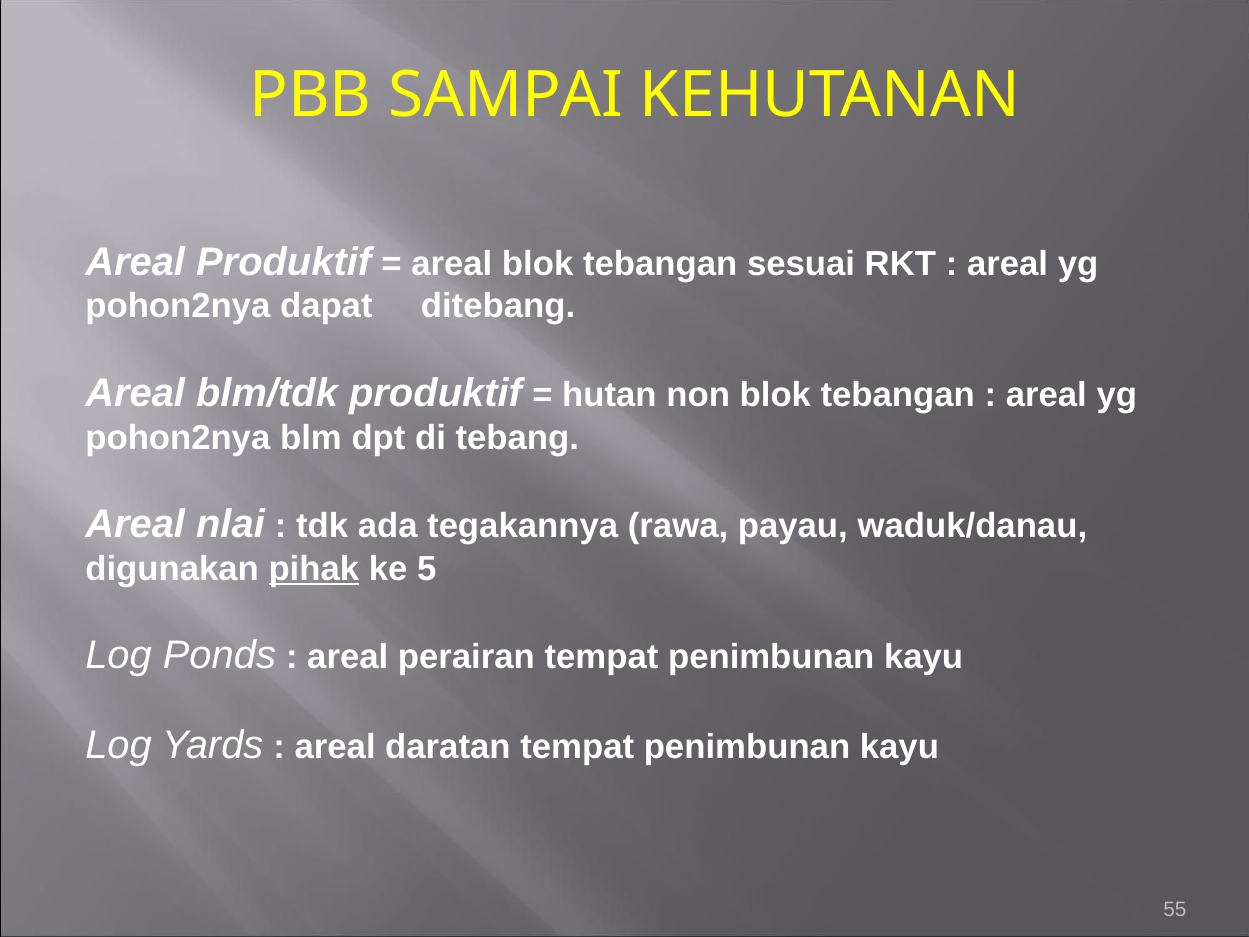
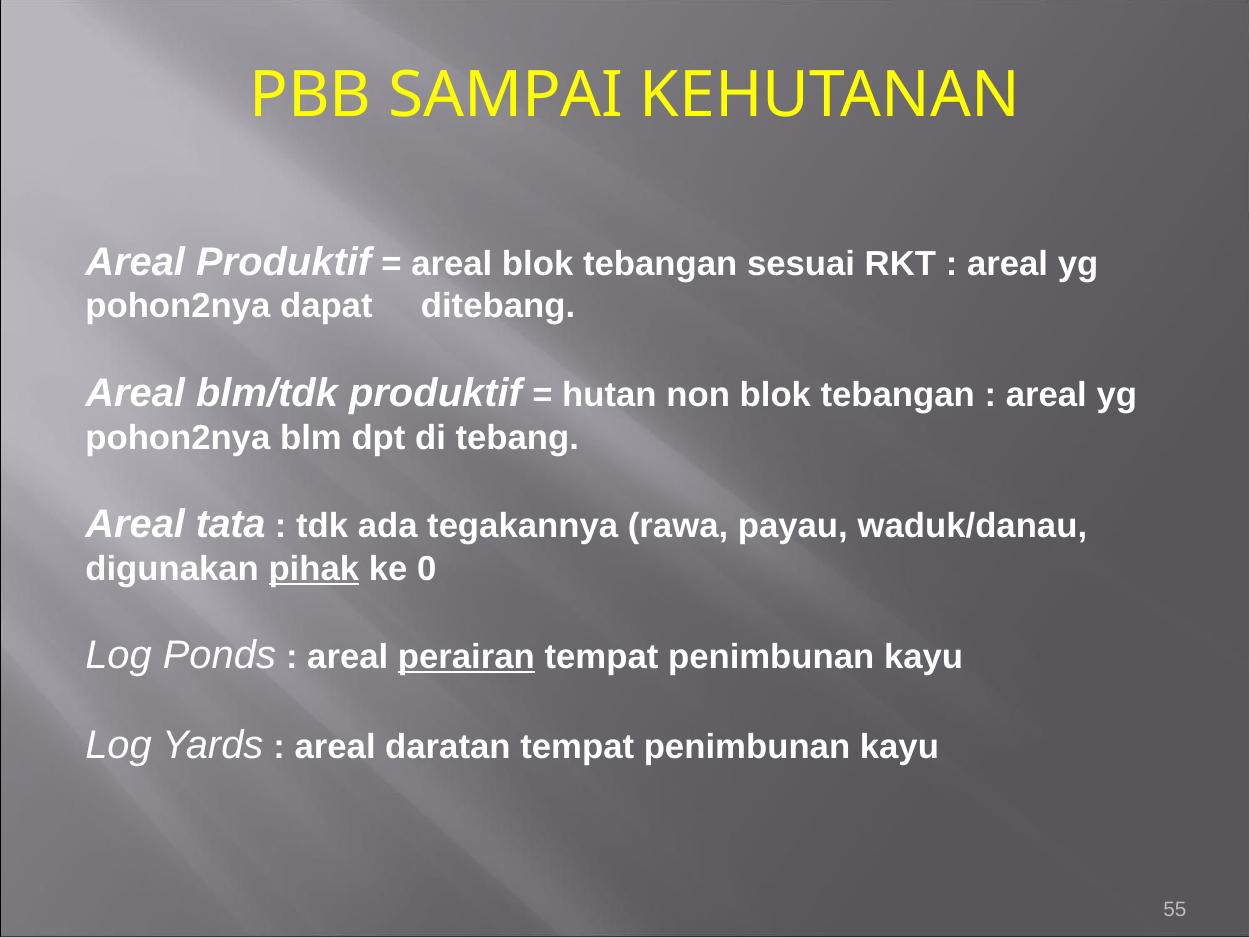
nlai: nlai -> tata (231, 524)
5: 5 -> 0 (427, 569)
perairan underline: none -> present (466, 657)
